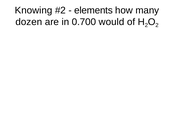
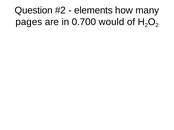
Knowing: Knowing -> Question (34, 10)
dozen: dozen -> pages (29, 22)
